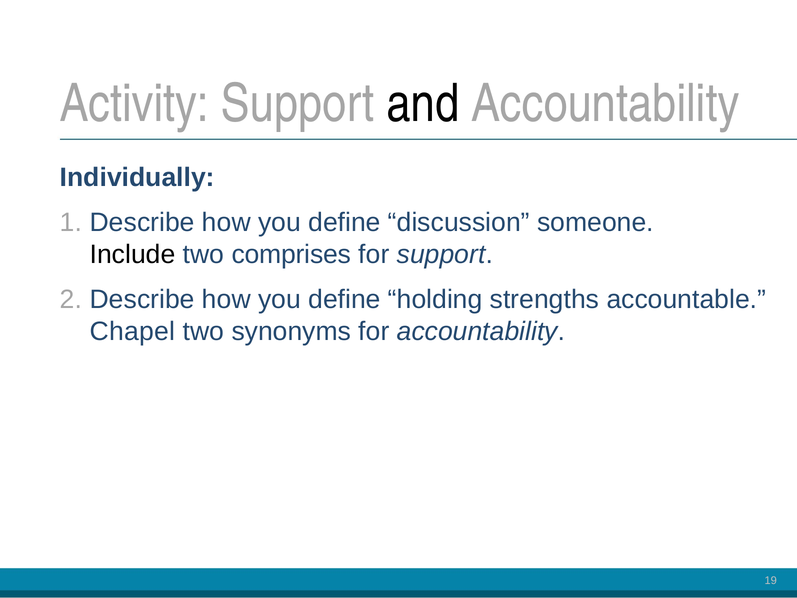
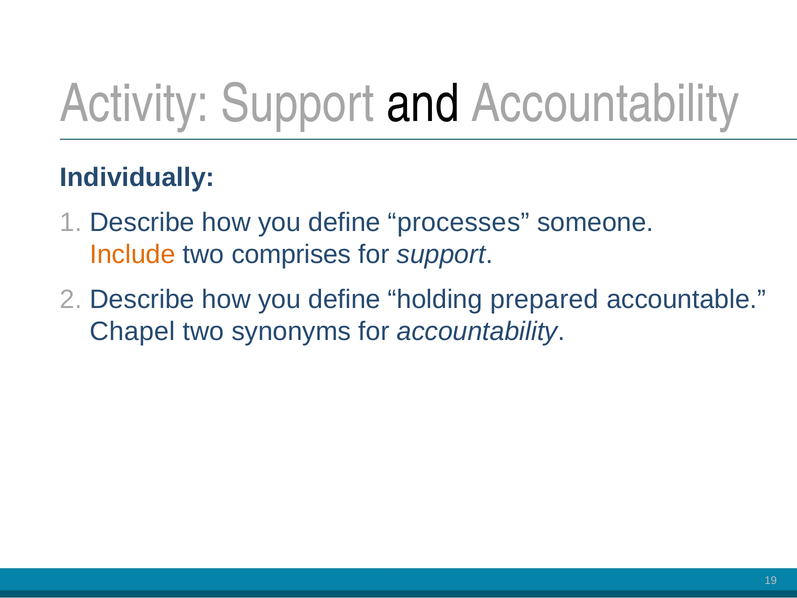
discussion: discussion -> processes (459, 222)
Include colour: black -> orange (133, 254)
strengths: strengths -> prepared (544, 299)
